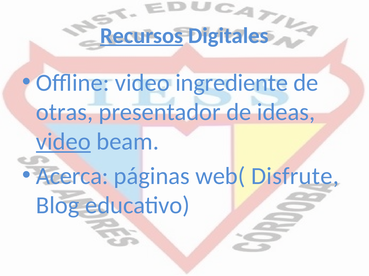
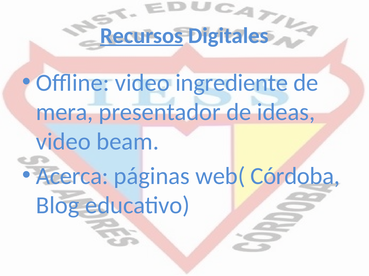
otras: otras -> mera (65, 112)
video underline: present -> none (63, 142)
Disfrute: Disfrute -> Córdoba (295, 176)
